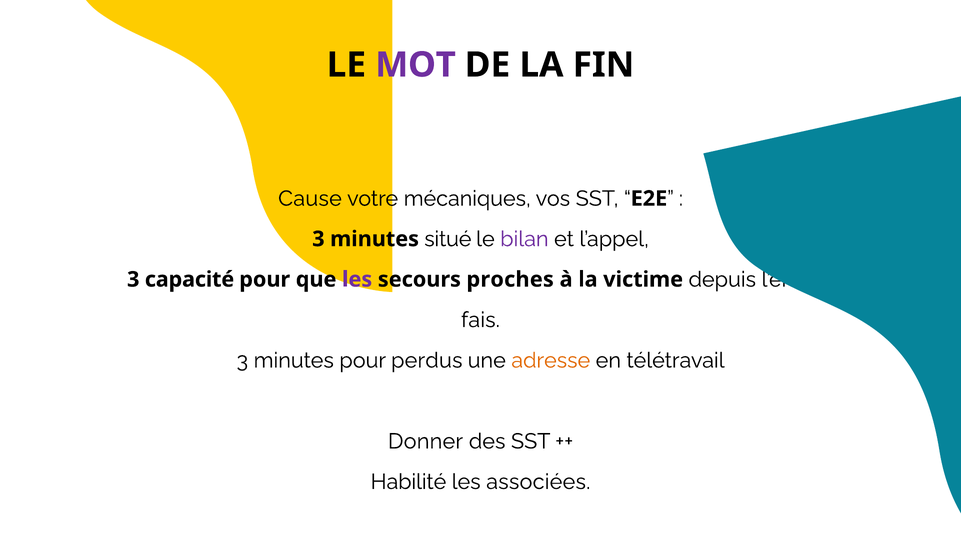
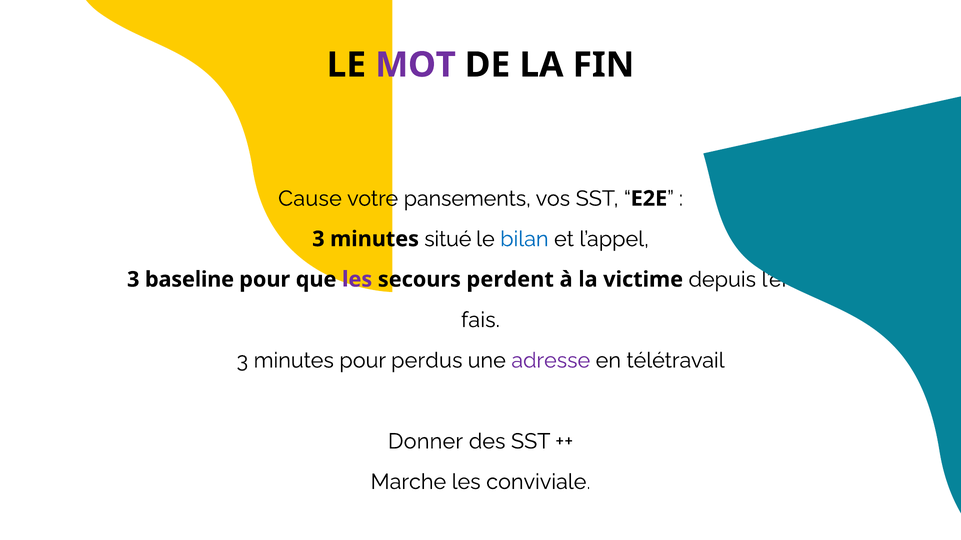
mécaniques: mécaniques -> pansements (467, 199)
bilan colour: purple -> blue (524, 239)
capacité: capacité -> baseline (190, 280)
proches: proches -> perdent (510, 280)
adresse colour: orange -> purple (551, 361)
Habilité: Habilité -> Marche (408, 482)
associées: associées -> conviviale (538, 482)
